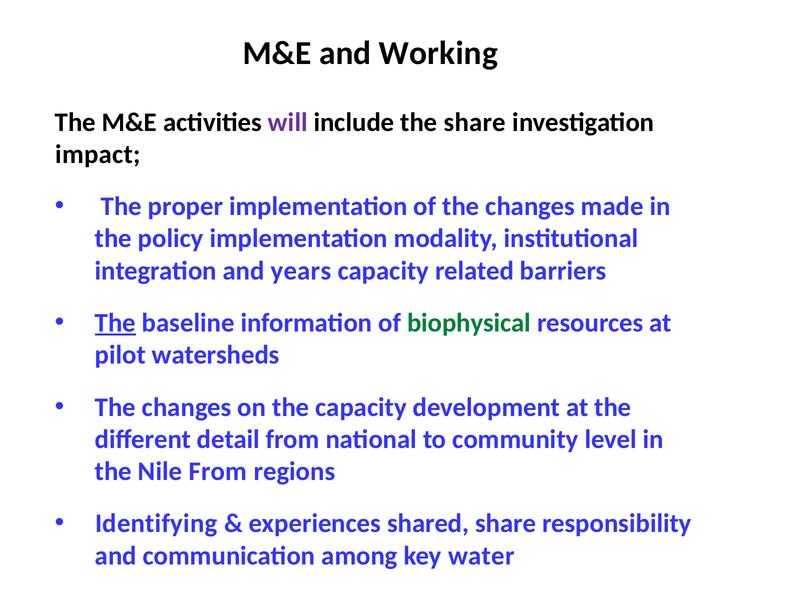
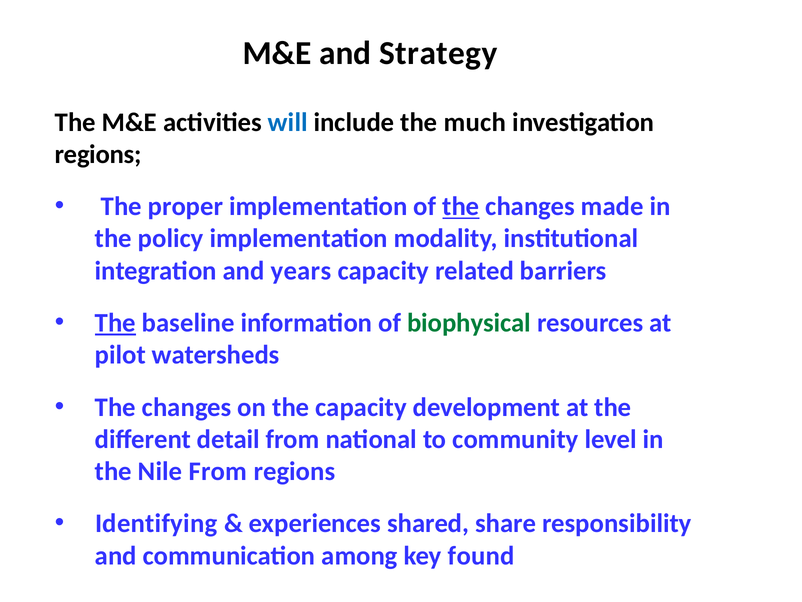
Working: Working -> Strategy (438, 53)
will colour: purple -> blue (288, 122)
the share: share -> much (475, 122)
impact: impact -> regions (98, 154)
the underline: none -> present (461, 206)
water: water -> found (481, 555)
